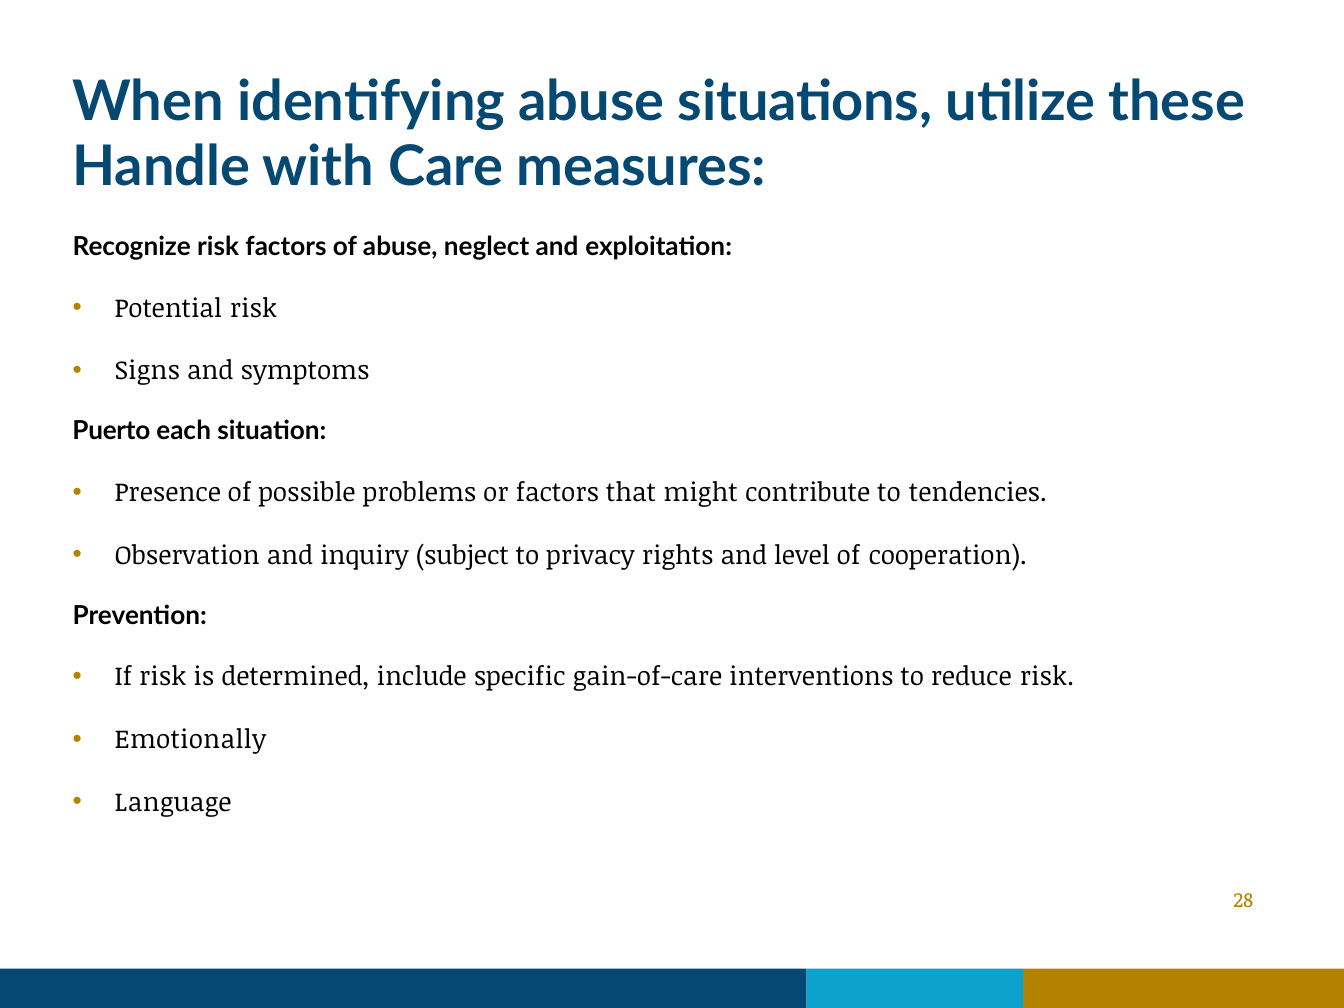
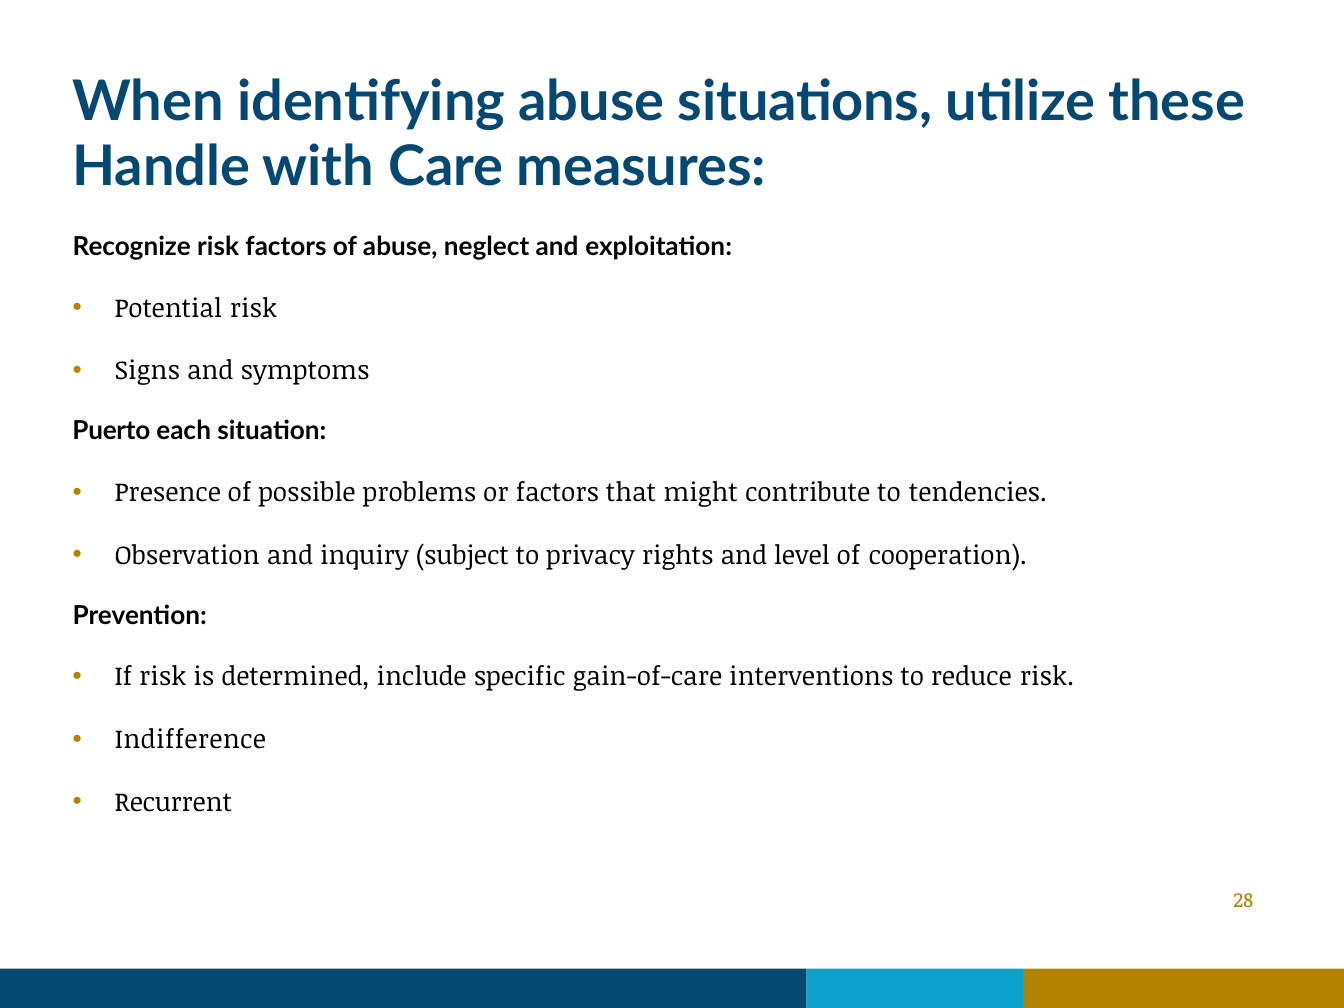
Emotionally: Emotionally -> Indifference (190, 740)
Language: Language -> Recurrent (173, 803)
